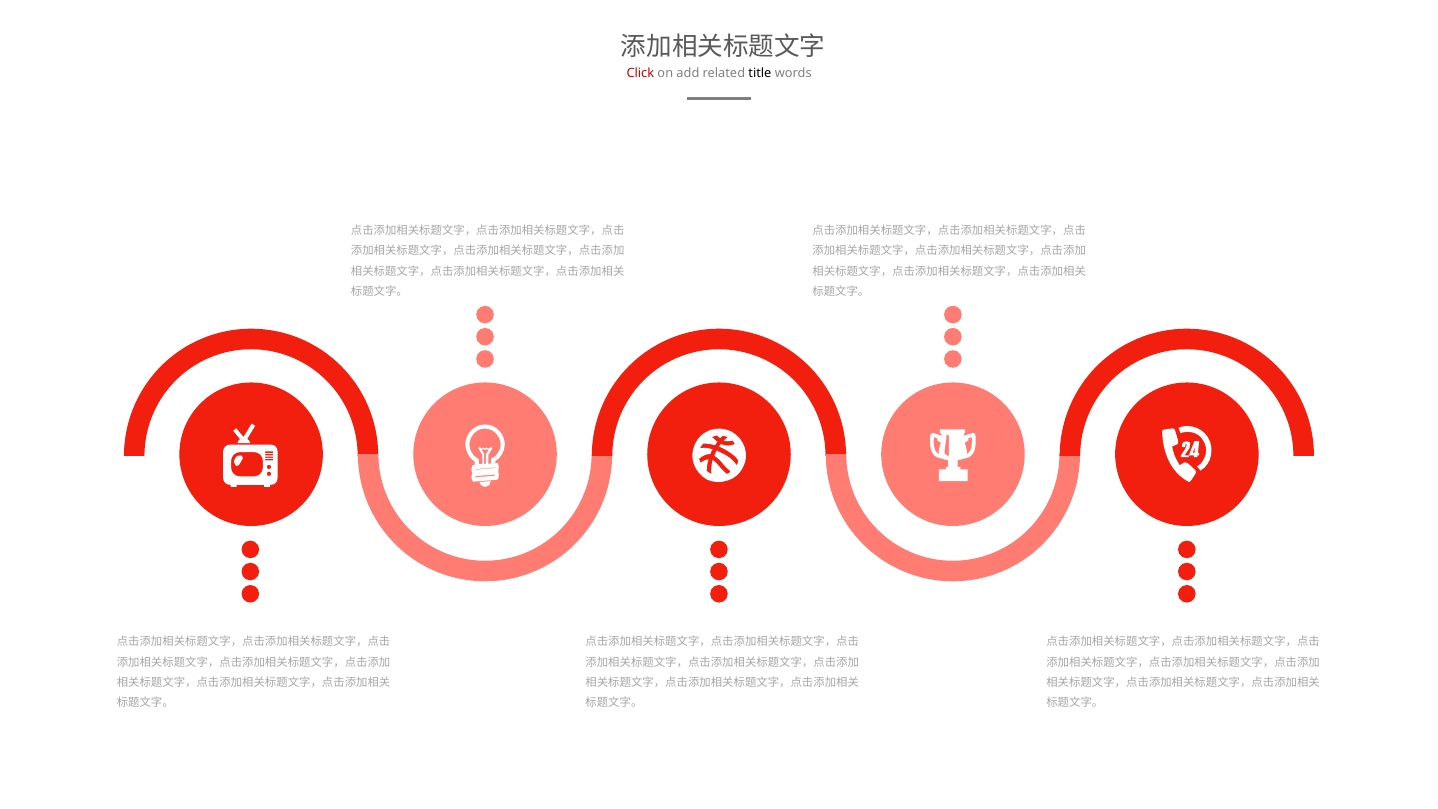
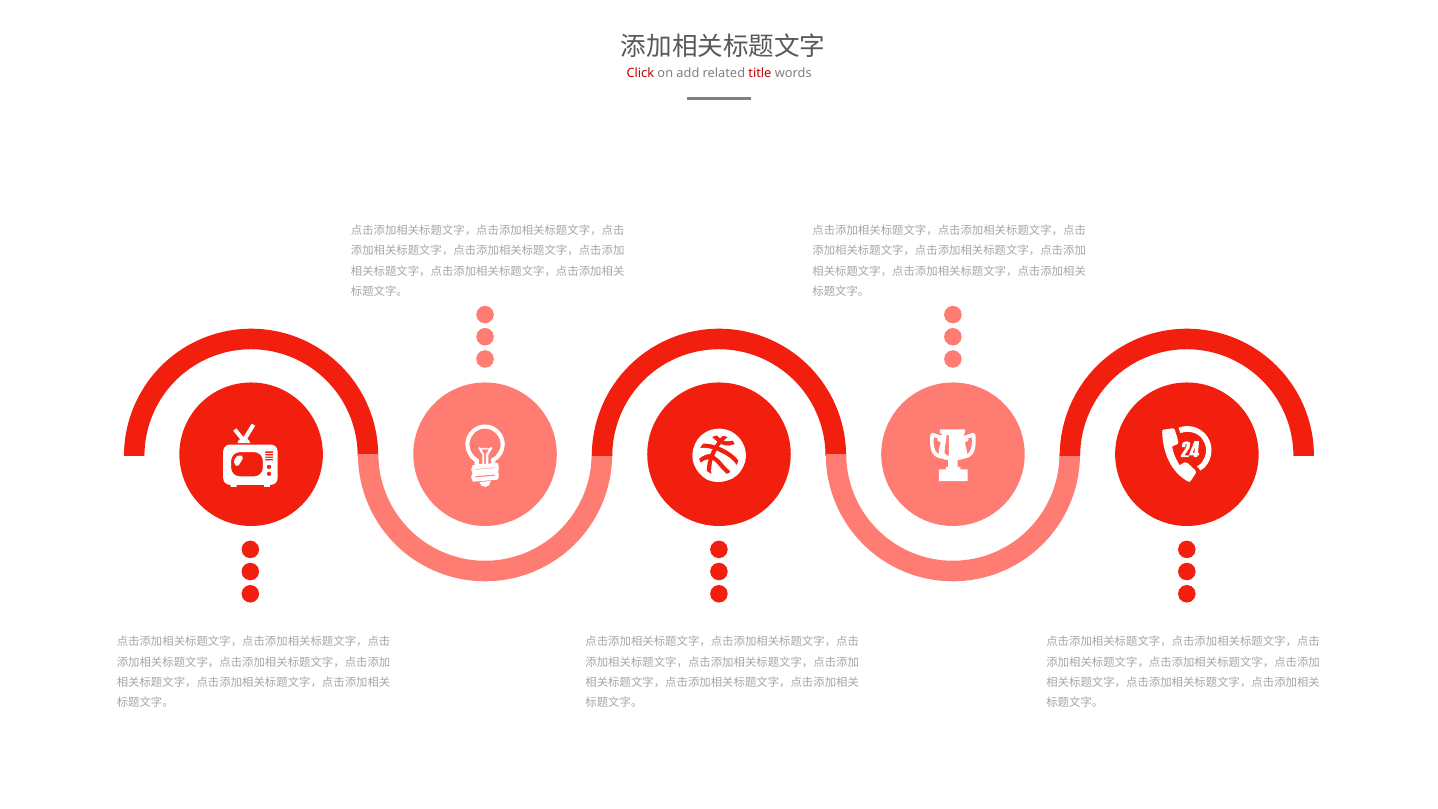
title colour: black -> red (760, 74)
